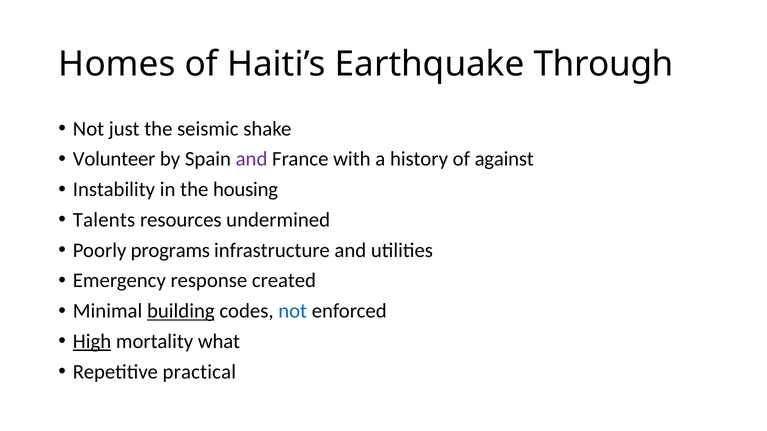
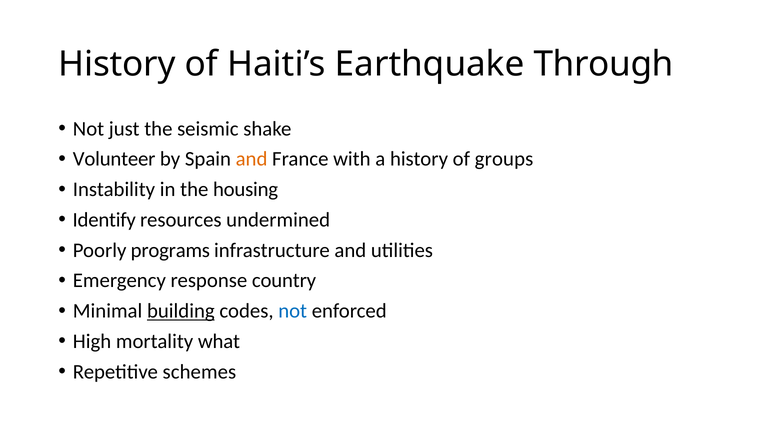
Homes: Homes -> History (117, 64)
and colour: purple -> orange (252, 159)
against: against -> groups (504, 159)
Talents: Talents -> Identify (104, 220)
created: created -> country (284, 281)
High underline: present -> none (92, 342)
practical: practical -> schemes (199, 372)
